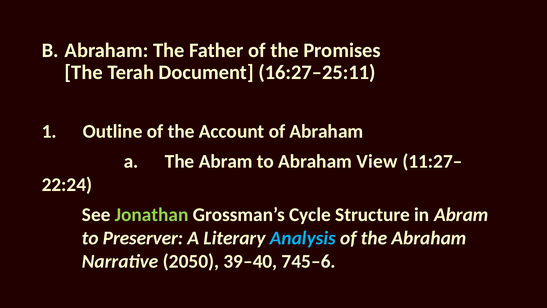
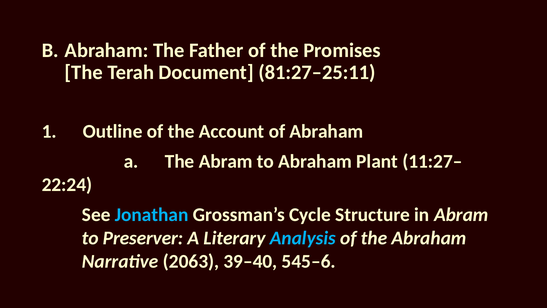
16:27–25:11: 16:27–25:11 -> 81:27–25:11 (317, 72)
View: View -> Plant (377, 161)
Jonathan colour: light green -> light blue (152, 215)
2050: 2050 -> 2063 (191, 261)
745–6: 745–6 -> 545–6 (309, 261)
